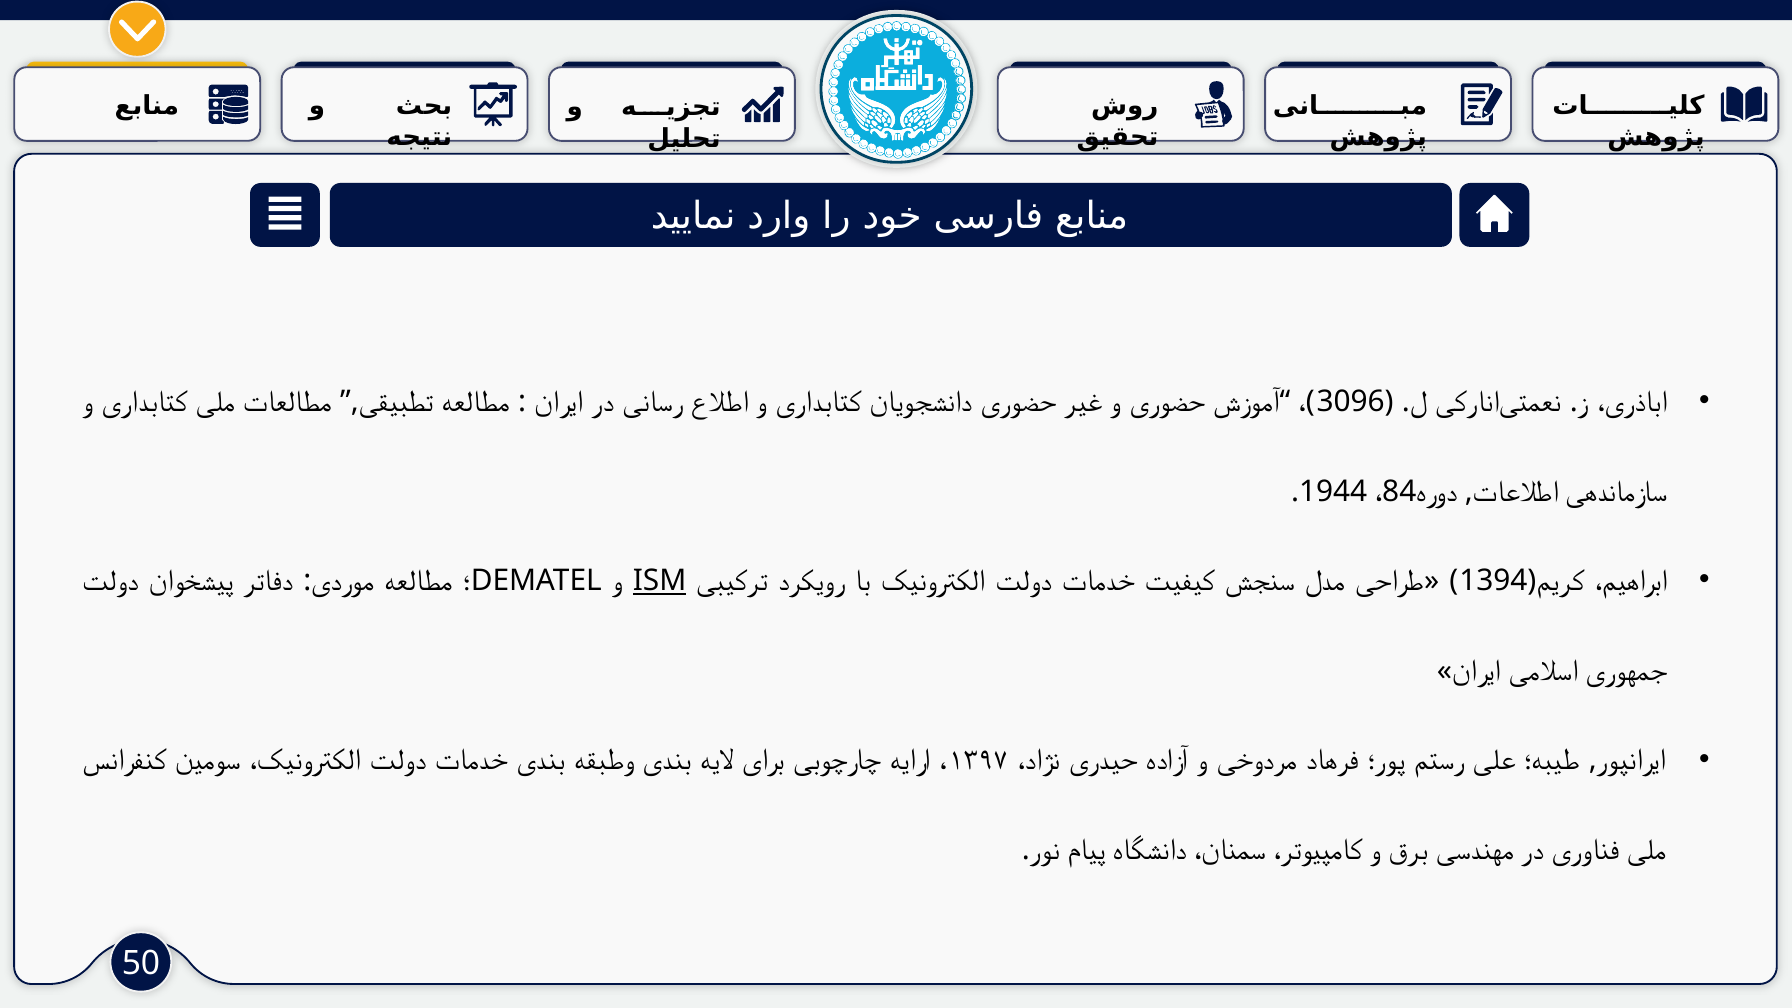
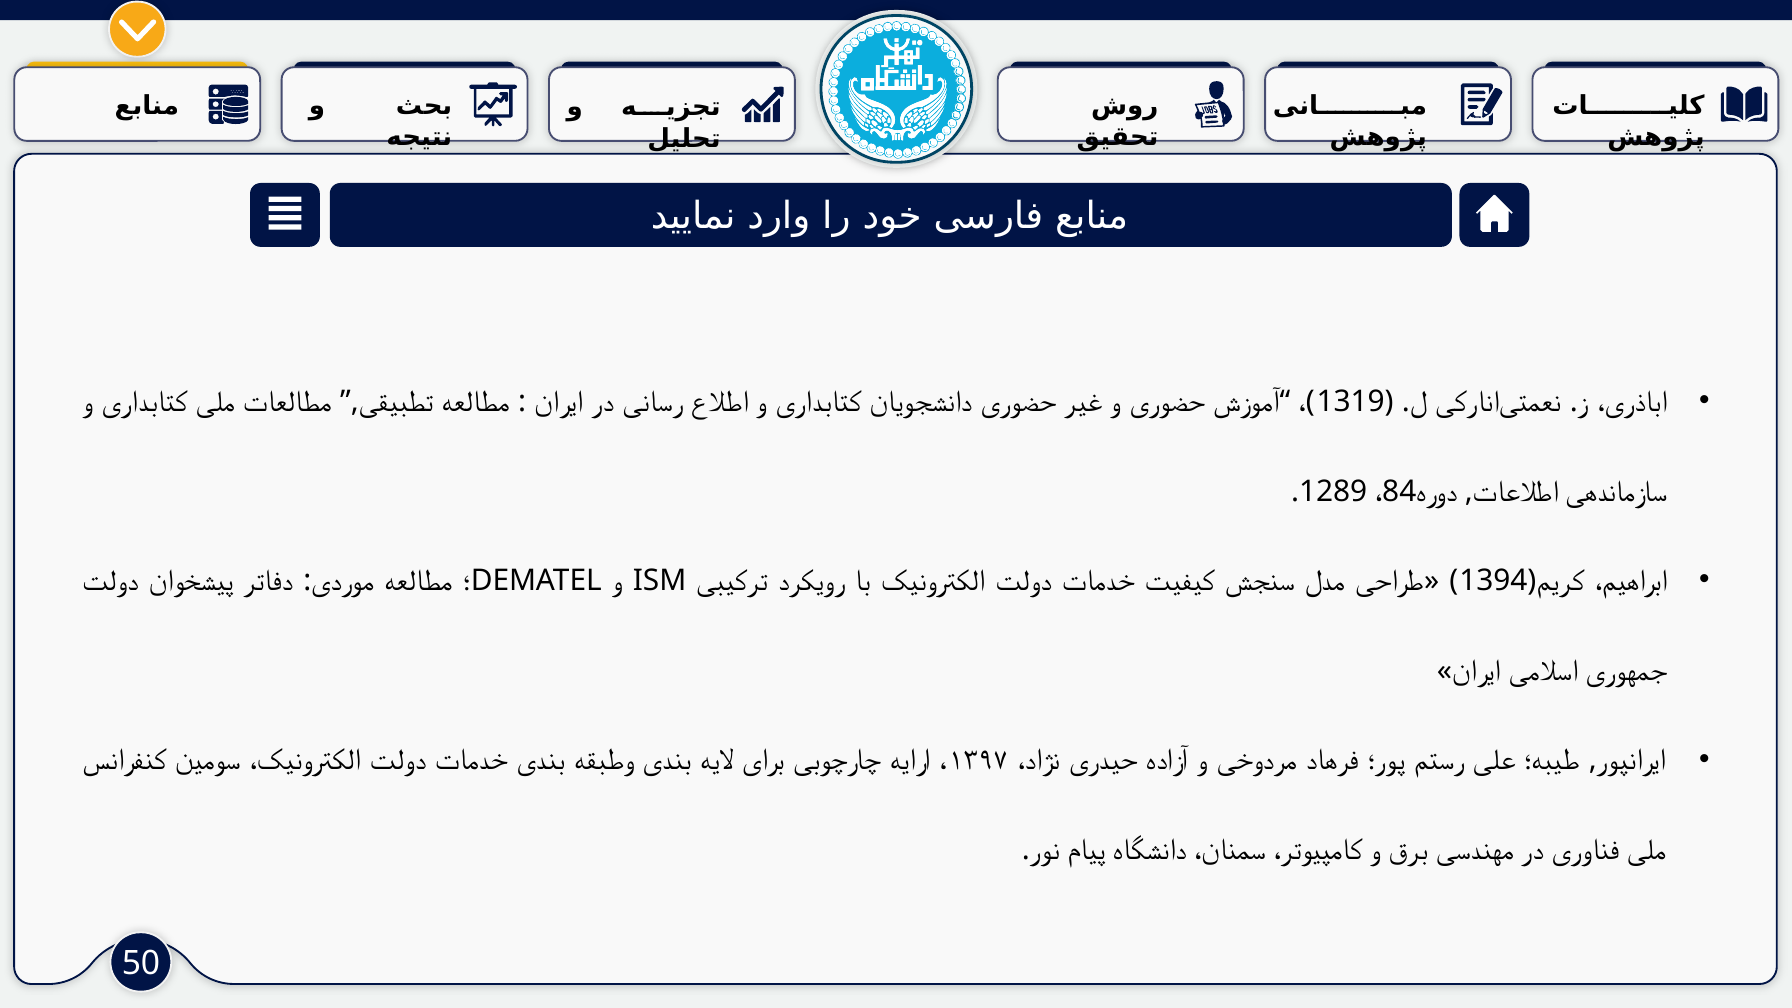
3096: 3096 -> 1319 (1351, 402)
1944: 1944 -> 1289 (1333, 491)
ISM underline: present -> none (660, 581)
